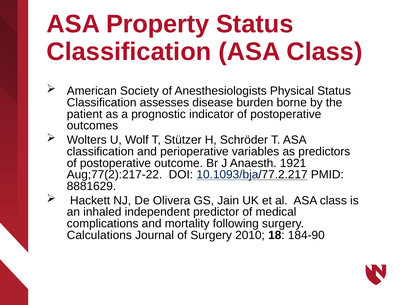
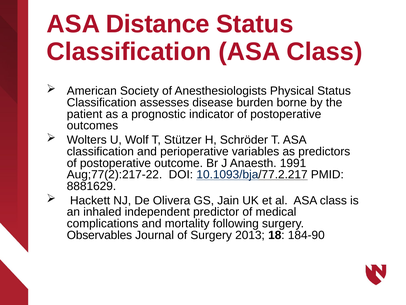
Property: Property -> Distance (158, 24)
1921: 1921 -> 1991 (293, 163)
Calculations: Calculations -> Observables (99, 235)
2010: 2010 -> 2013 (250, 235)
